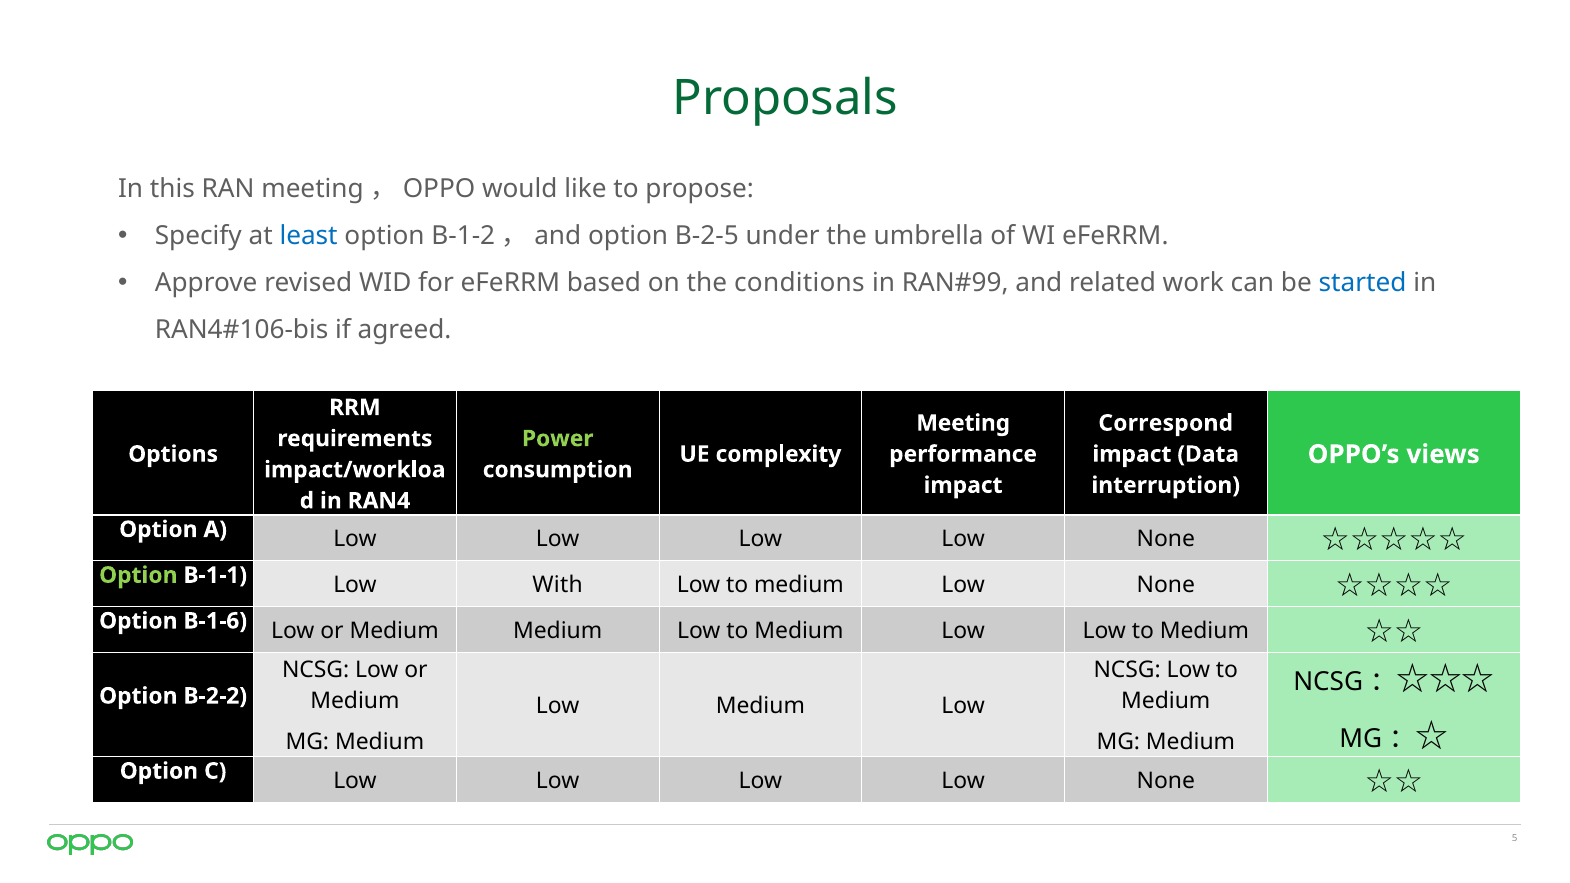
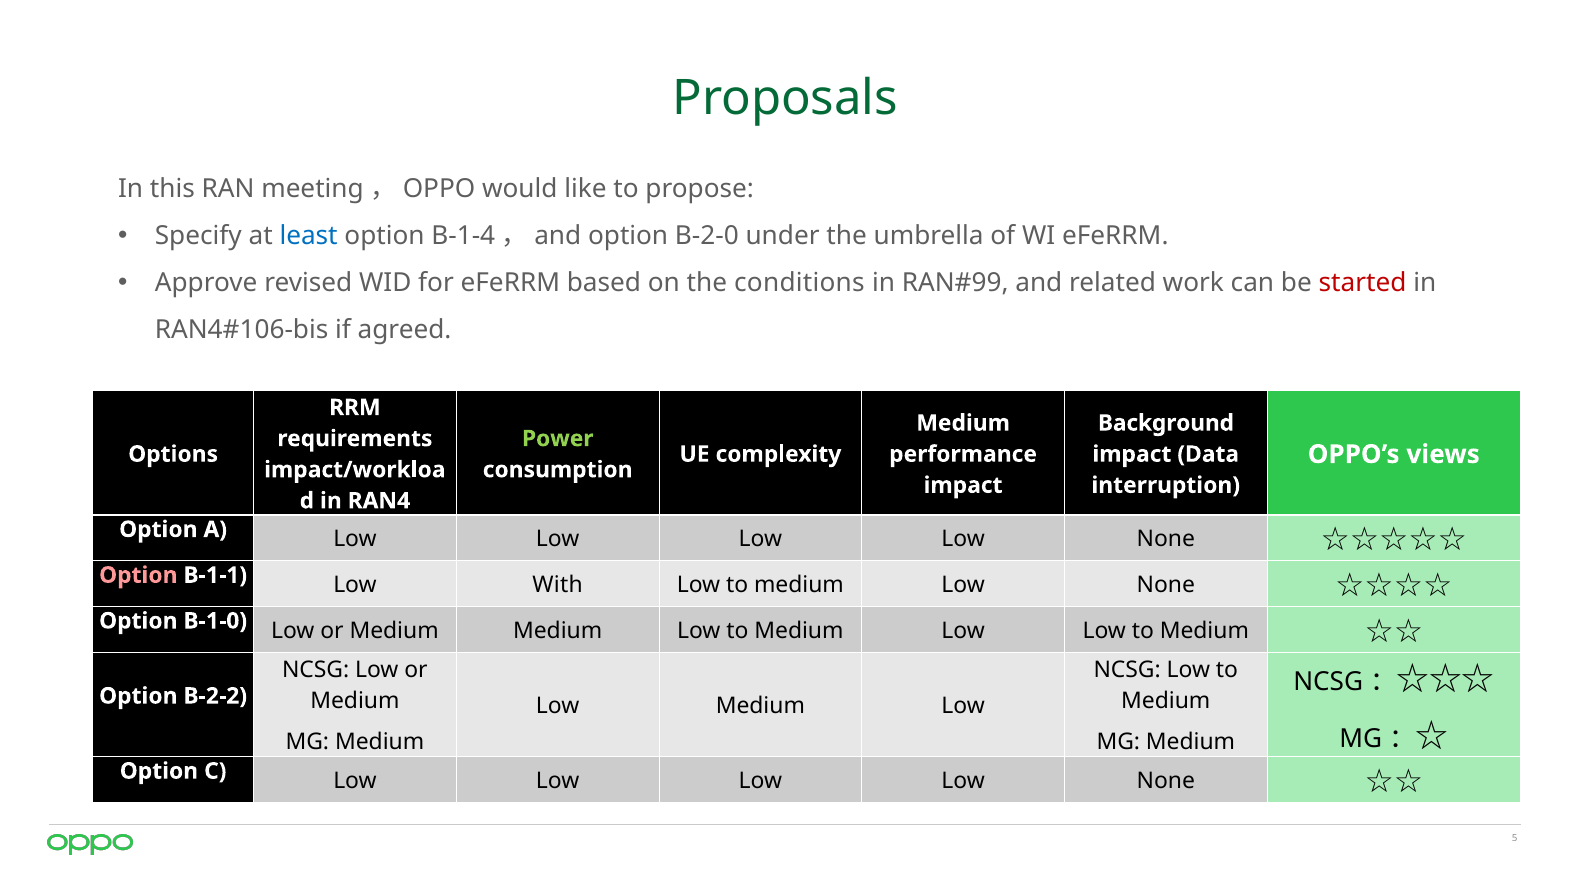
B-1-2: B-1-2 -> B-1-4 (463, 236)
B-2-5: B-2-5 -> B-2-0 (707, 236)
started colour: blue -> red (1363, 283)
Meeting: Meeting -> Medium (963, 423)
Correspond: Correspond -> Background (1166, 423)
Option colour: light green -> pink (138, 575)
B-1-6: B-1-6 -> B-1-0 (215, 621)
